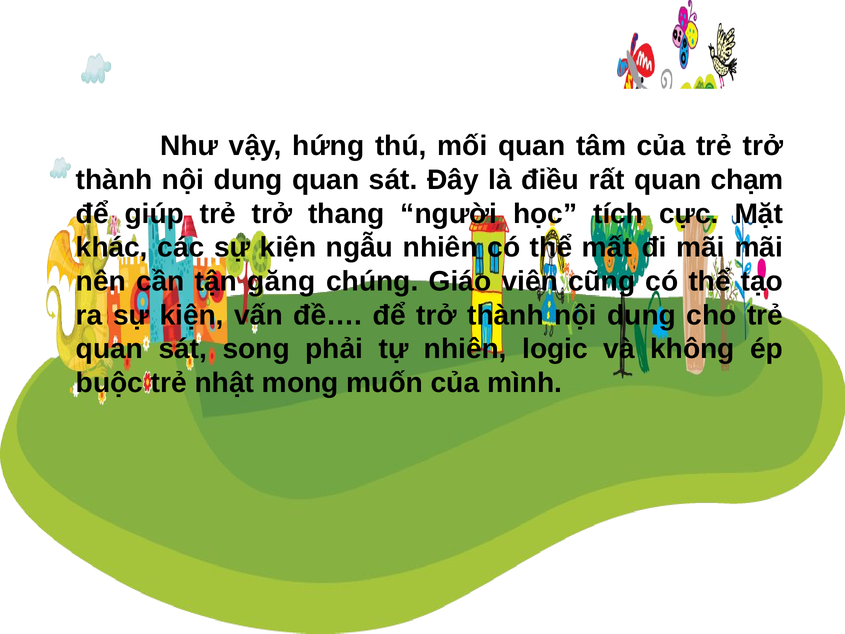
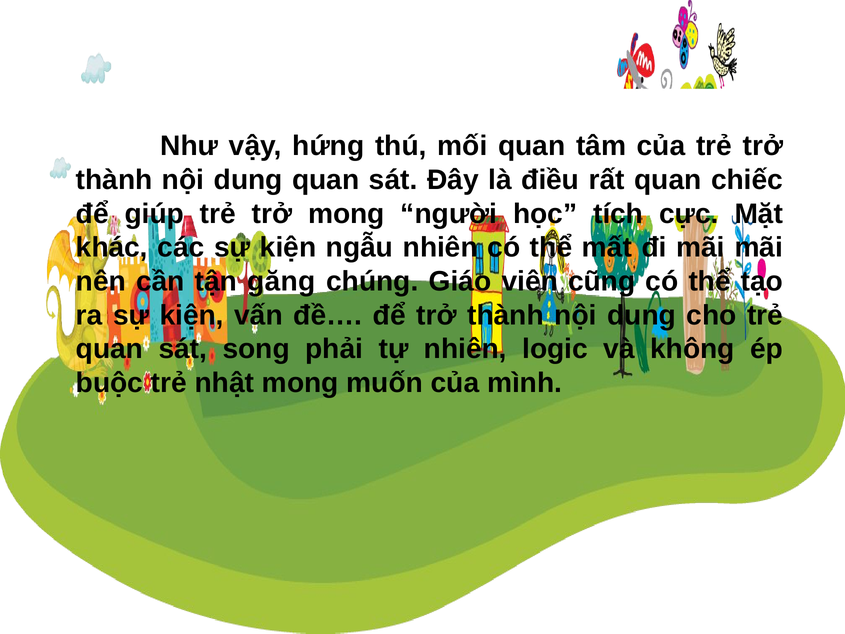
chạm: chạm -> chiếc (747, 180)
trở thang: thang -> mong (346, 214)
